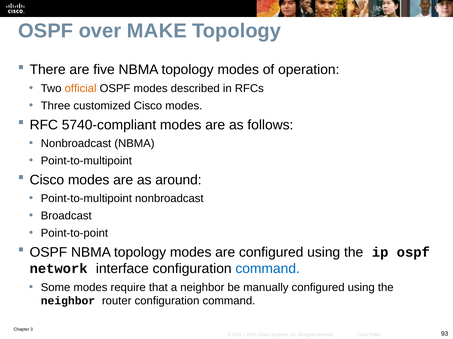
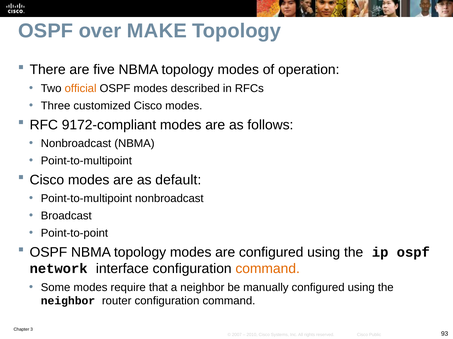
5740-compliant: 5740-compliant -> 9172-compliant (109, 125)
around: around -> default (178, 180)
command colour: blue -> orange (268, 269)
